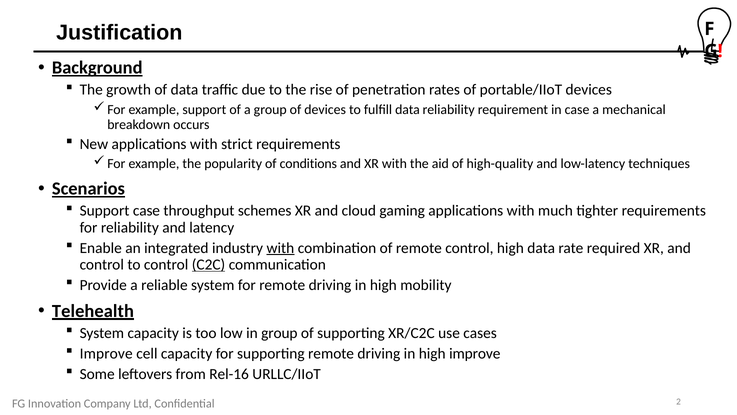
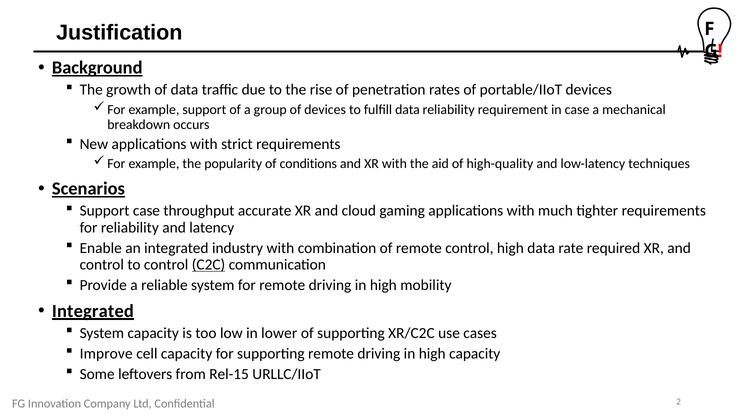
schemes: schemes -> accurate (265, 211)
with underline: present -> none (280, 248)
Telehealth: Telehealth -> Integrated (93, 311)
in group: group -> lower (279, 333)
high improve: improve -> capacity (475, 353)
Rel-16: Rel-16 -> Rel-15 (229, 374)
